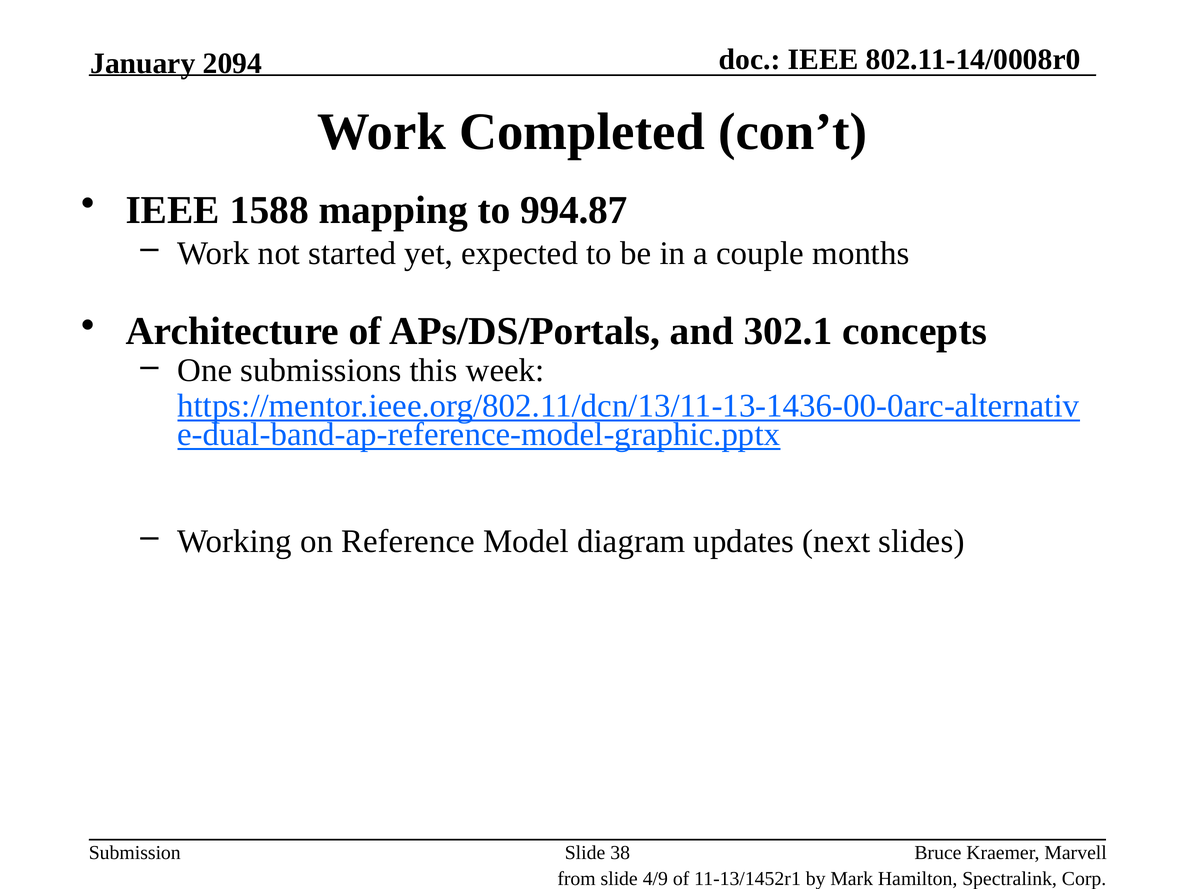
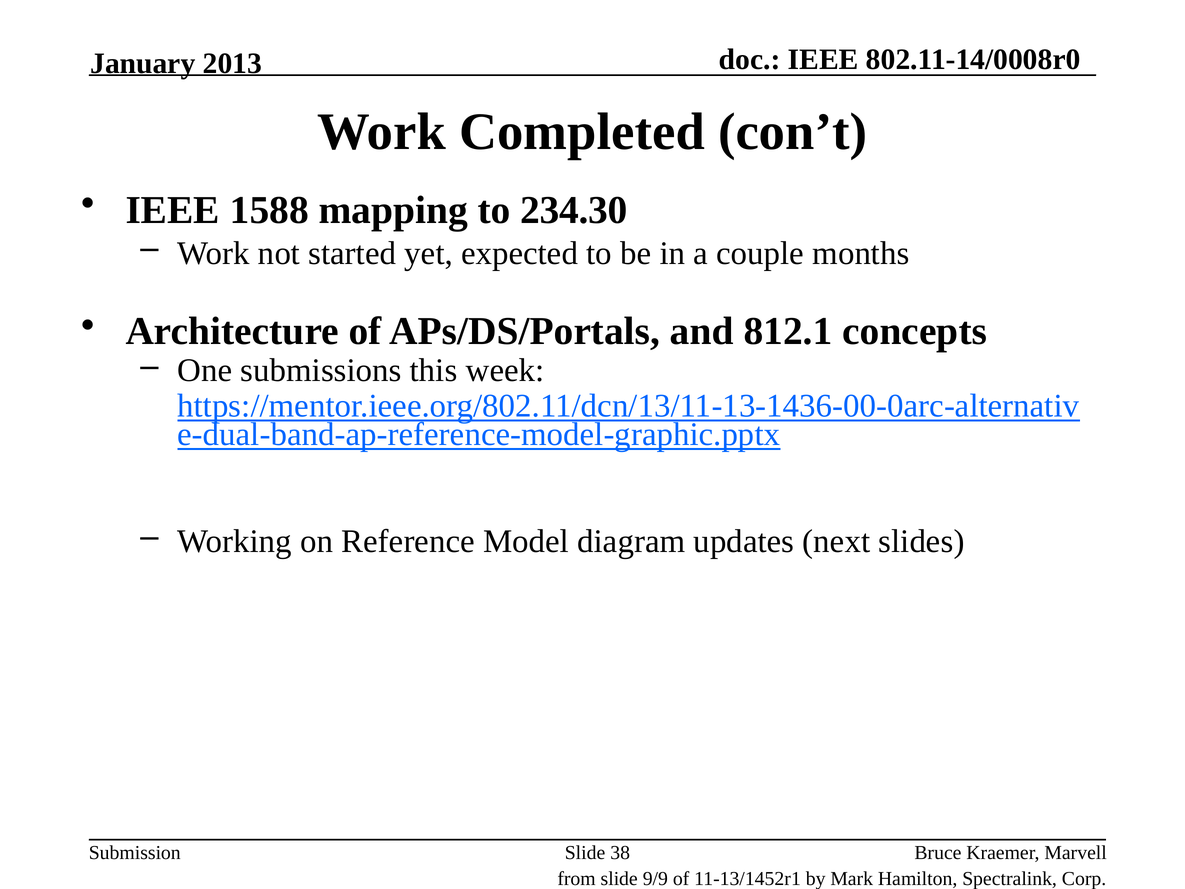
2094: 2094 -> 2013 (232, 63)
994.87: 994.87 -> 234.30 (574, 210)
302.1: 302.1 -> 812.1 (788, 331)
4/9: 4/9 -> 9/9 (655, 878)
